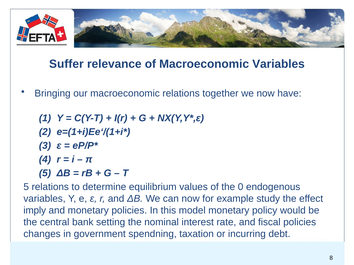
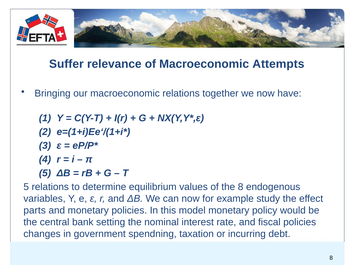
Macroeconomic Variables: Variables -> Attempts (278, 64)
the 0: 0 -> 8 (241, 187)
imply: imply -> parts (35, 211)
